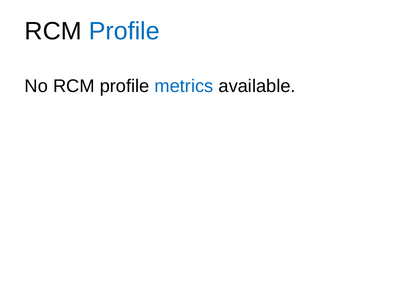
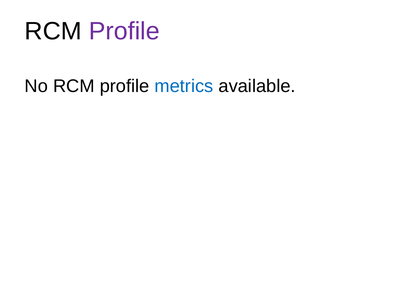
Profile colour: blue -> purple (124, 31)
